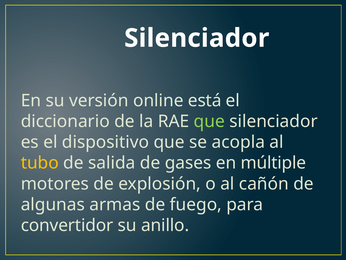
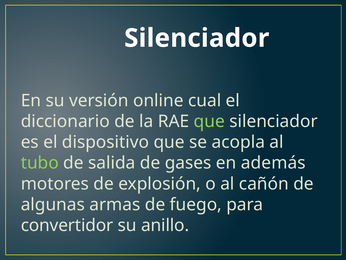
está: está -> cual (205, 100)
tubo colour: yellow -> light green (40, 163)
múltiple: múltiple -> además (273, 163)
